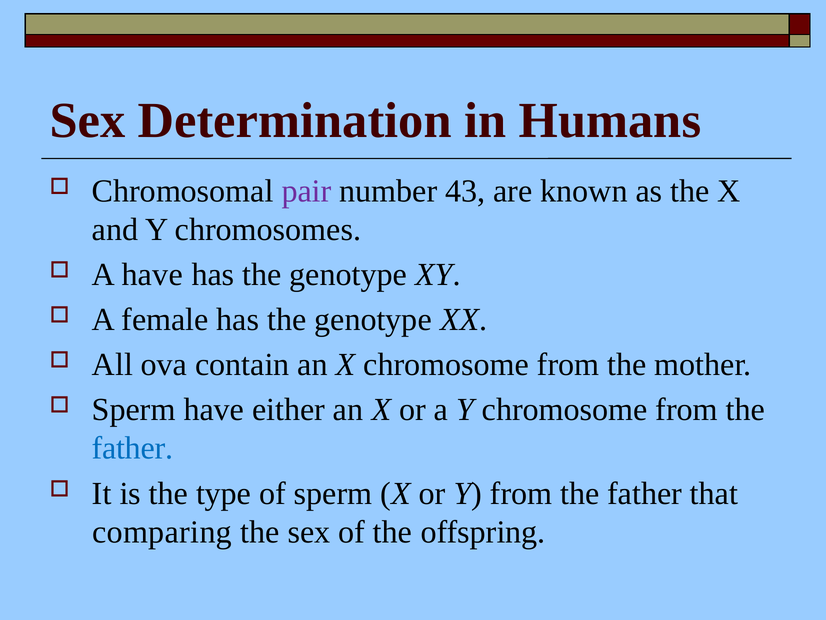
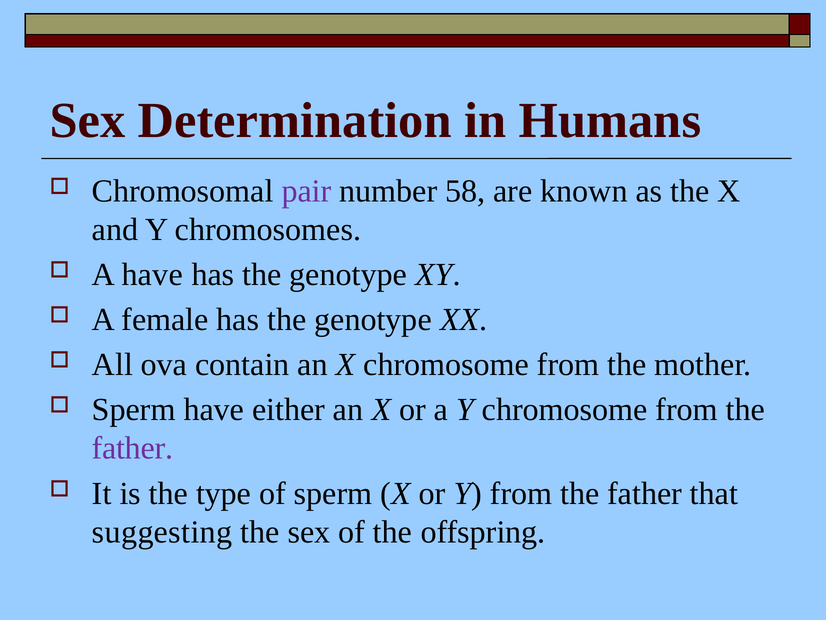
43: 43 -> 58 (465, 191)
father colour: blue -> purple (133, 448)
comparing: comparing -> suggesting (162, 532)
